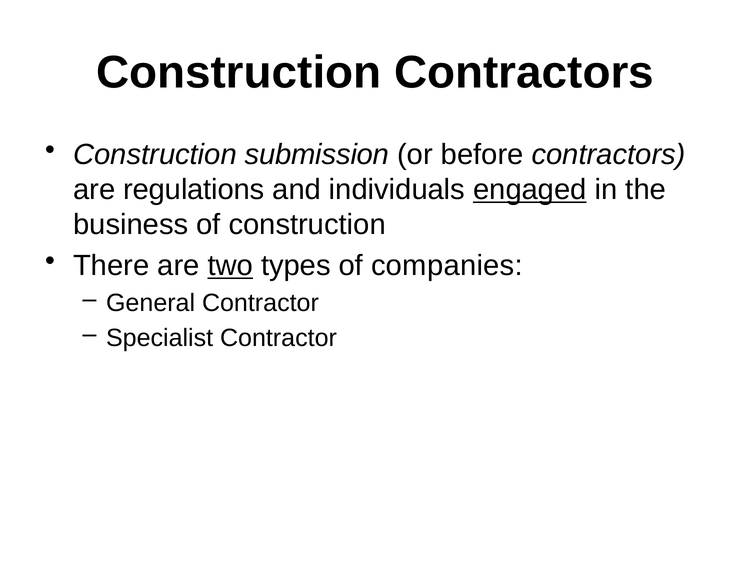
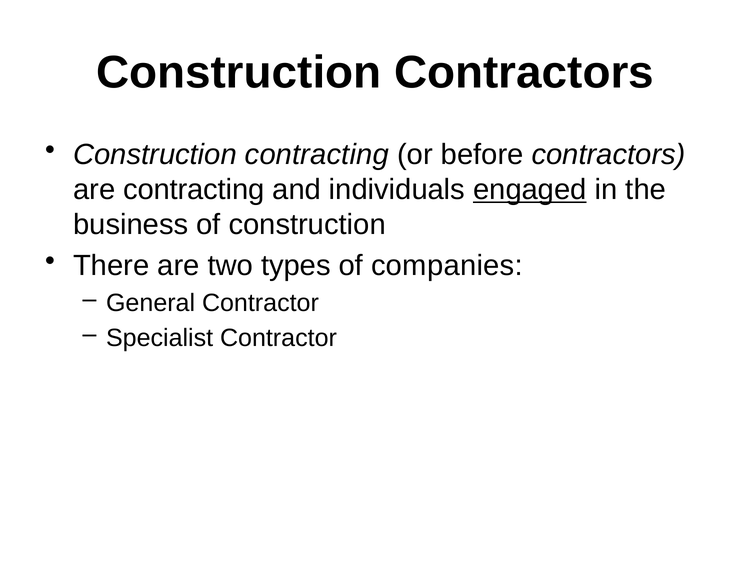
Construction submission: submission -> contracting (317, 155)
are regulations: regulations -> contracting (194, 190)
two underline: present -> none (230, 266)
